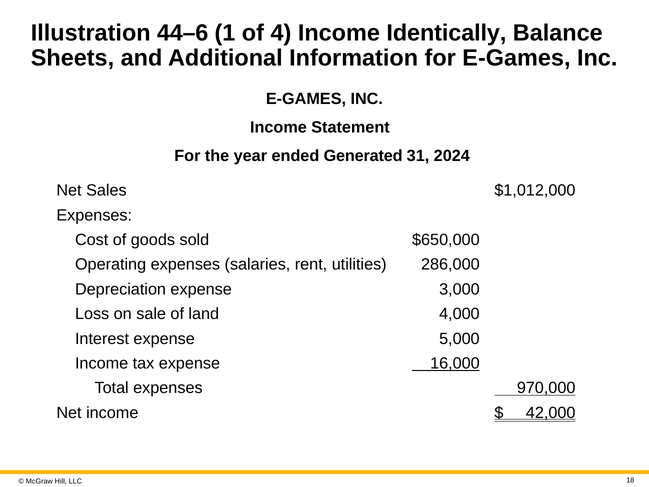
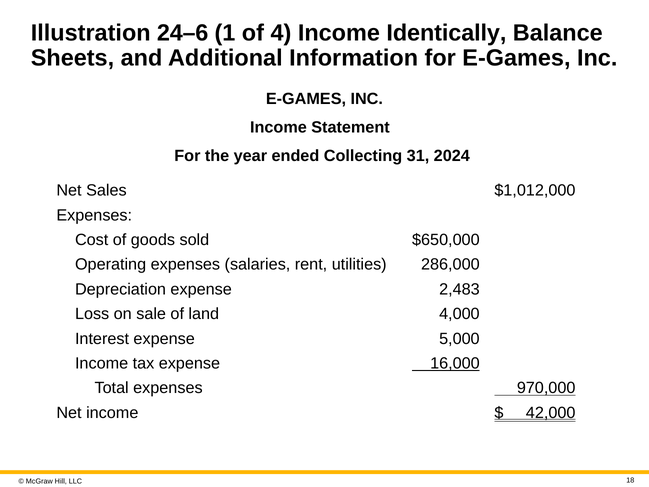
44–6: 44–6 -> 24–6 (183, 33)
Generated: Generated -> Collecting (363, 156)
3,000: 3,000 -> 2,483 (459, 289)
